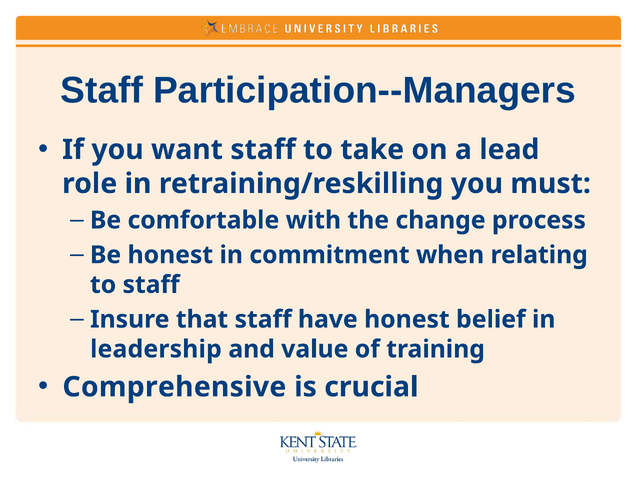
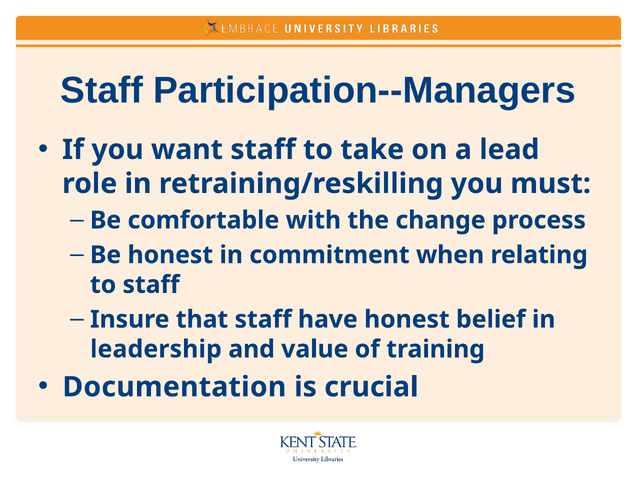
Comprehensive: Comprehensive -> Documentation (174, 387)
